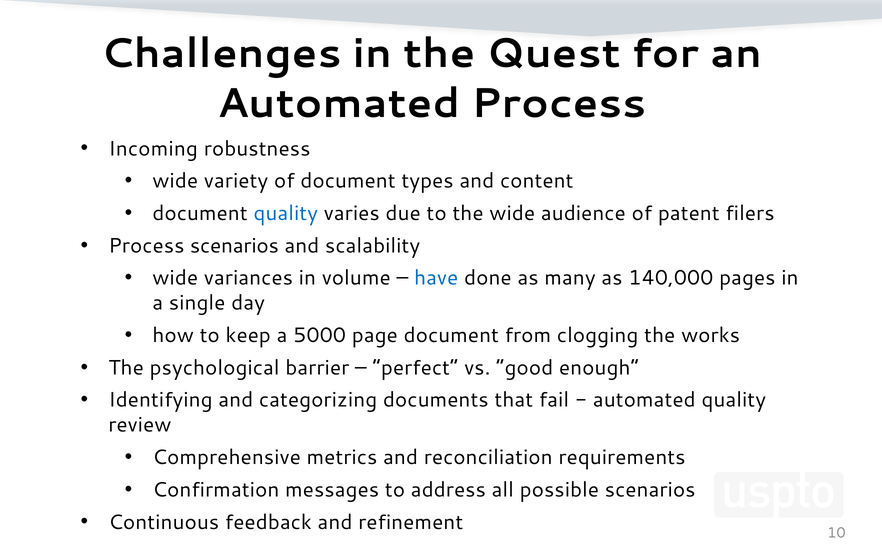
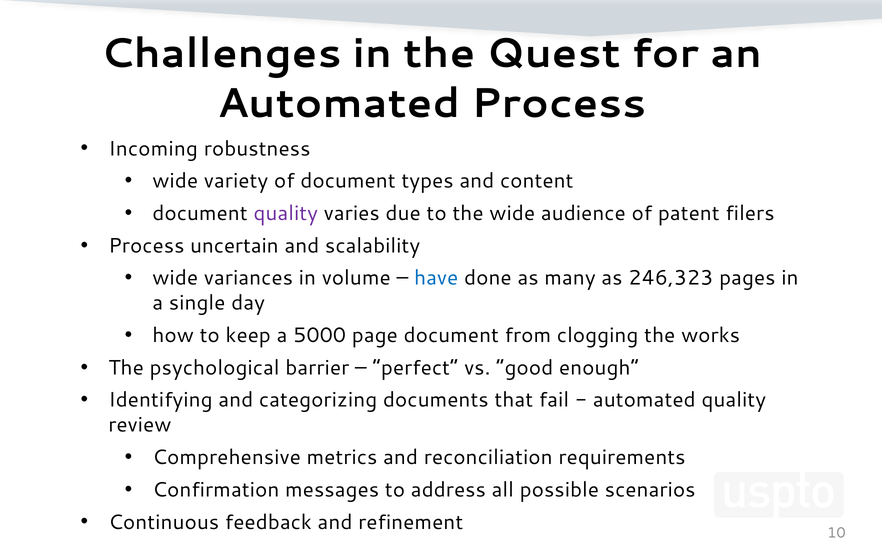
quality colour: blue -> purple (286, 213)
Process scenarios: scenarios -> uncertain (234, 246)
140,000: 140,000 -> 246,323 (671, 278)
